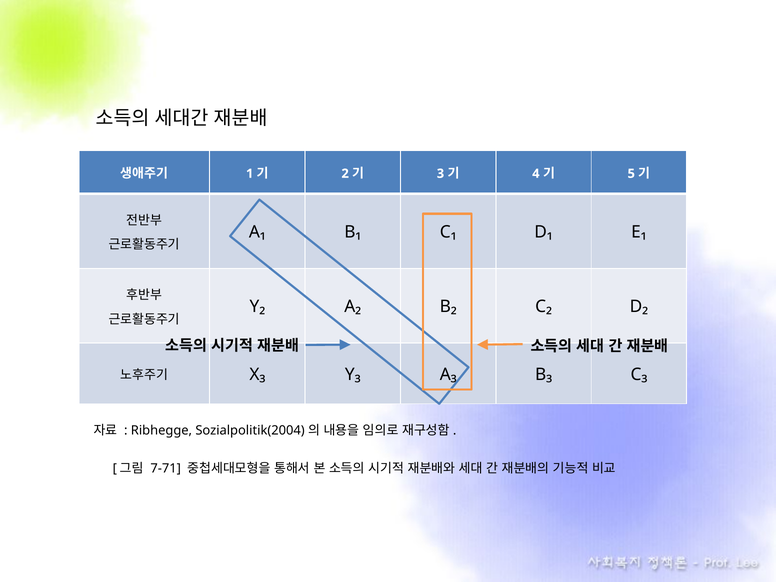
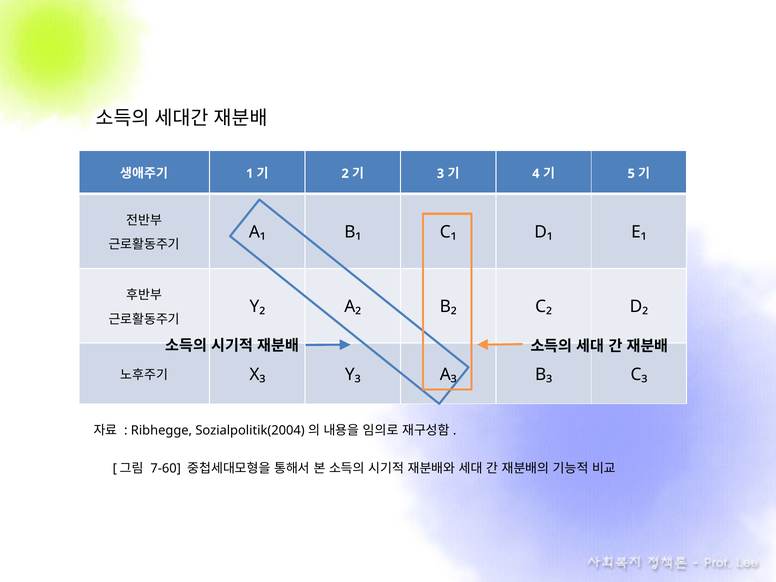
7-71: 7-71 -> 7-60 (166, 469)
